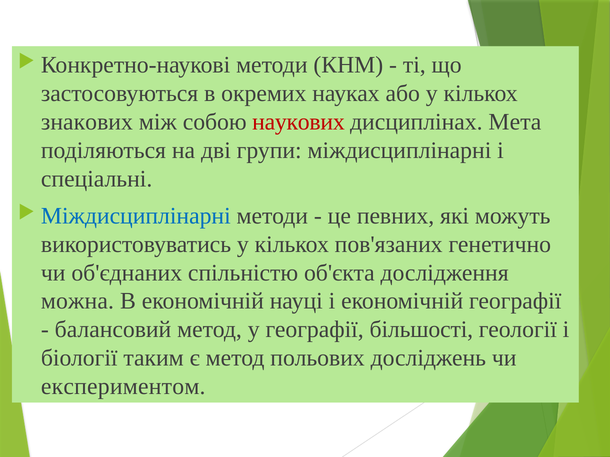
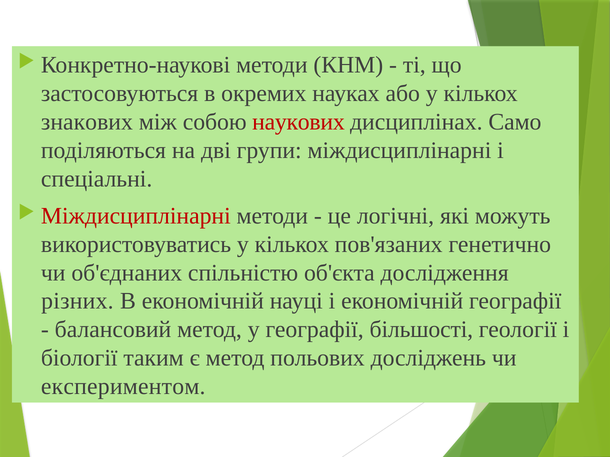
Мета: Мета -> Само (515, 122)
Міждисциплінарні colour: blue -> red (136, 216)
певних: певних -> логічні (396, 216)
можна: можна -> різних (77, 301)
